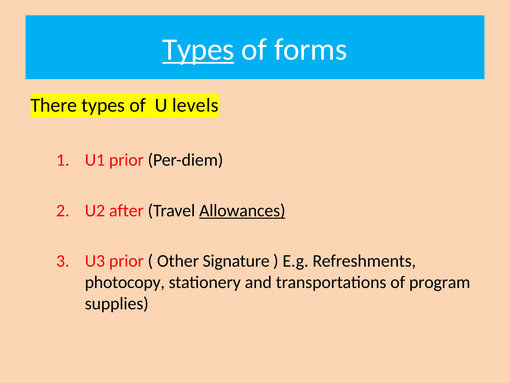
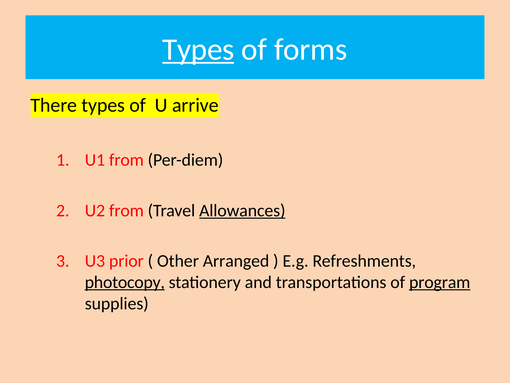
levels: levels -> arrive (195, 105)
U1 prior: prior -> from (126, 160)
U2 after: after -> from (126, 210)
Signature: Signature -> Arranged (236, 261)
photocopy underline: none -> present (125, 282)
program underline: none -> present (440, 282)
